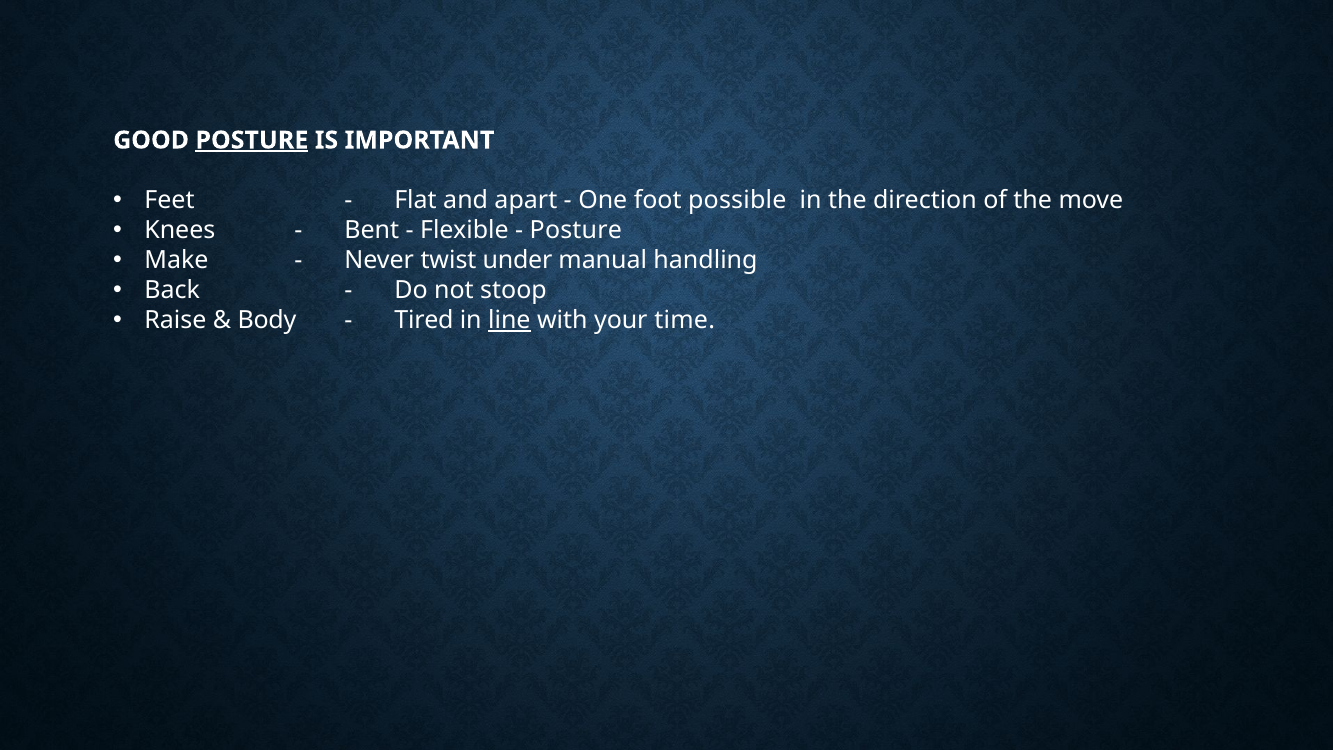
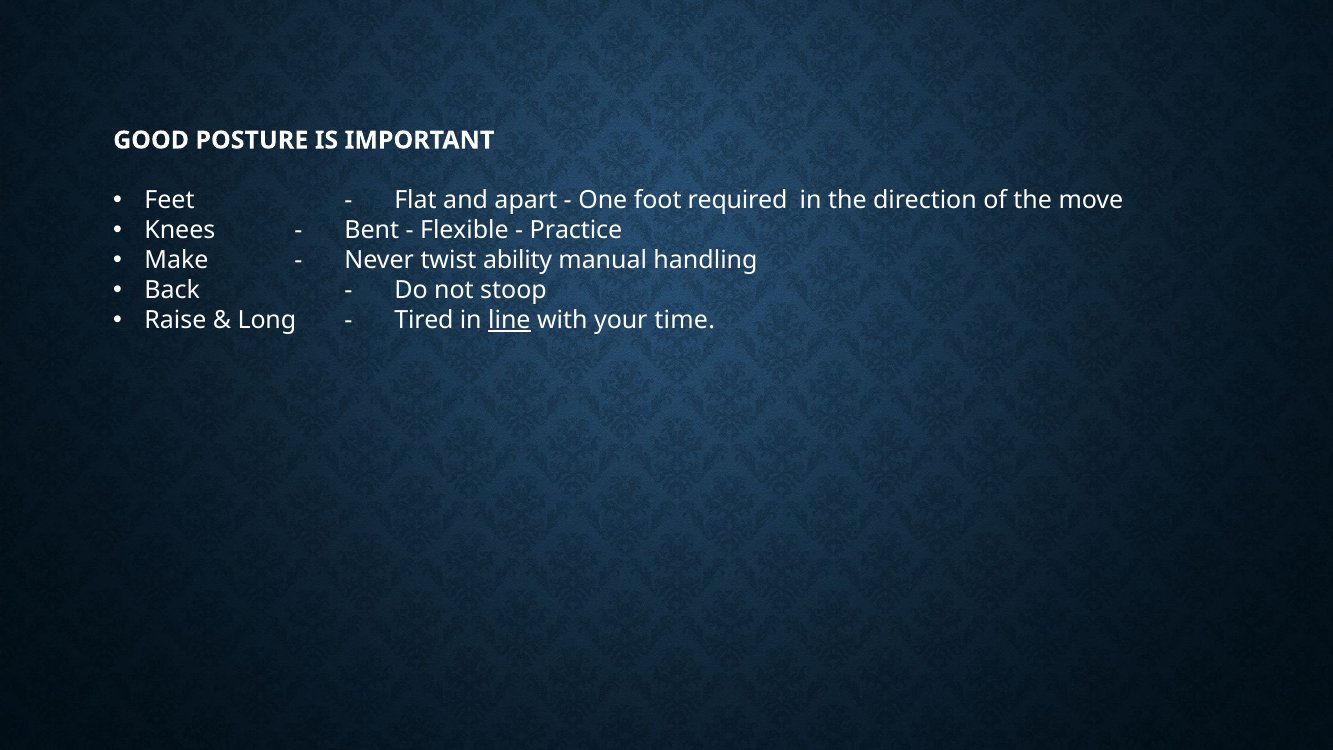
POSTURE underline: present -> none (252, 140)
possible: possible -> required (738, 200)
Posture: Posture -> Practice (576, 230)
under: under -> ability (518, 260)
Body: Body -> Long (267, 320)
